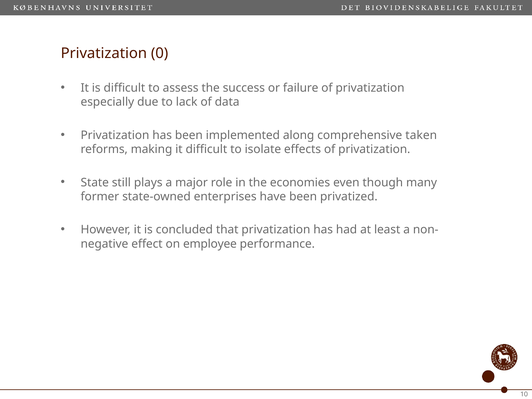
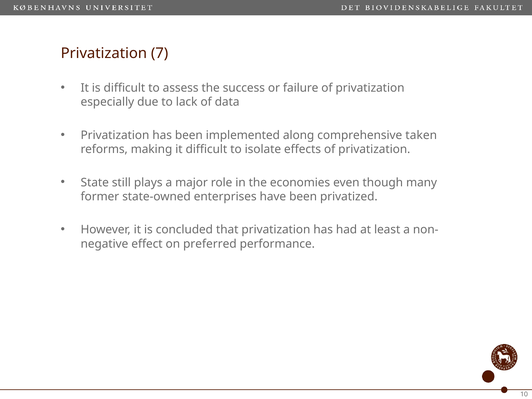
0: 0 -> 7 (160, 53)
employee: employee -> preferred (210, 244)
